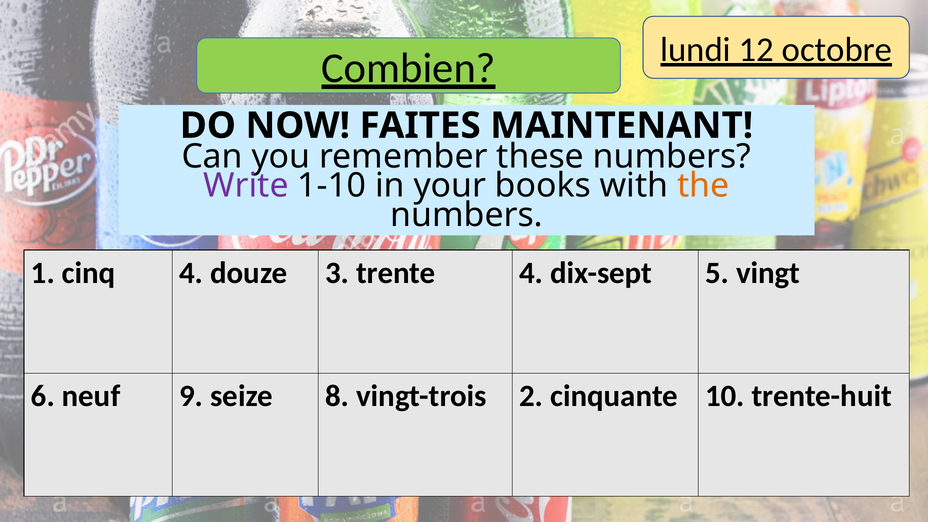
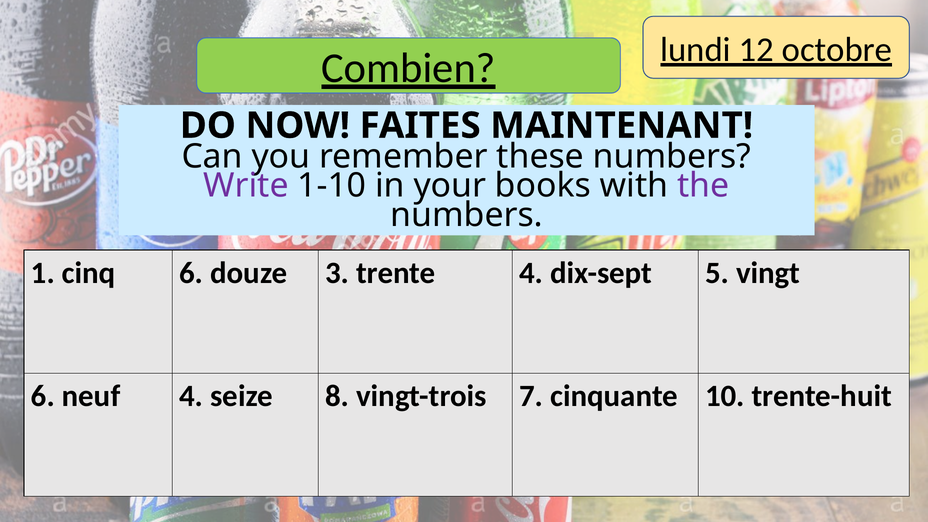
the colour: orange -> purple (703, 186)
cinq 4: 4 -> 6 (191, 273)
neuf 9: 9 -> 4 (191, 396)
2: 2 -> 7 (531, 396)
